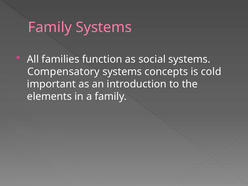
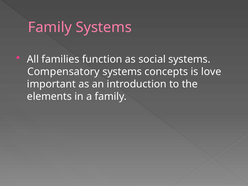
cold: cold -> love (211, 72)
